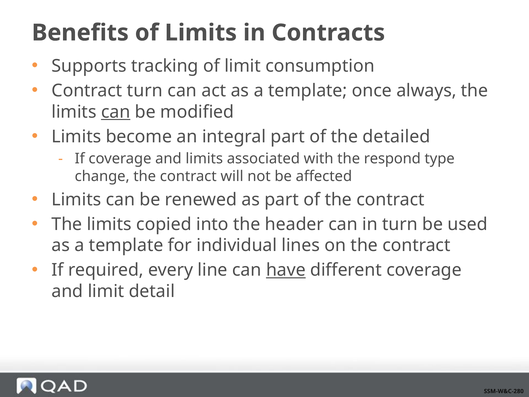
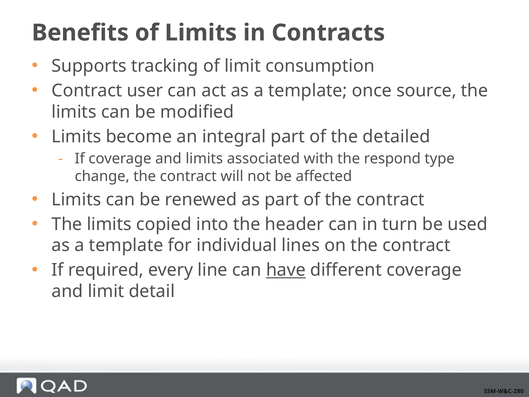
Contract turn: turn -> user (145, 91)
always: always -> source (426, 91)
can underline: present -> none (116, 112)
